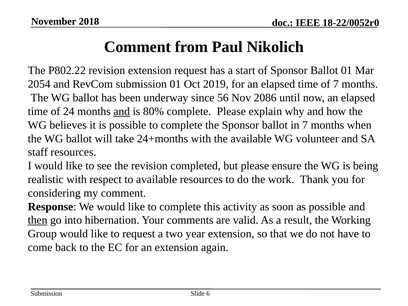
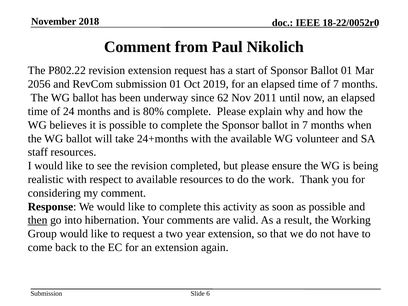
2054: 2054 -> 2056 (39, 84)
56: 56 -> 62 (223, 98)
2086: 2086 -> 2011 (265, 98)
and underline: present -> none (122, 111)
